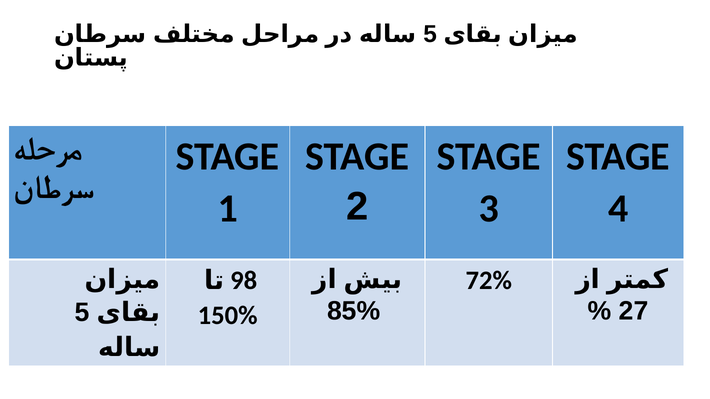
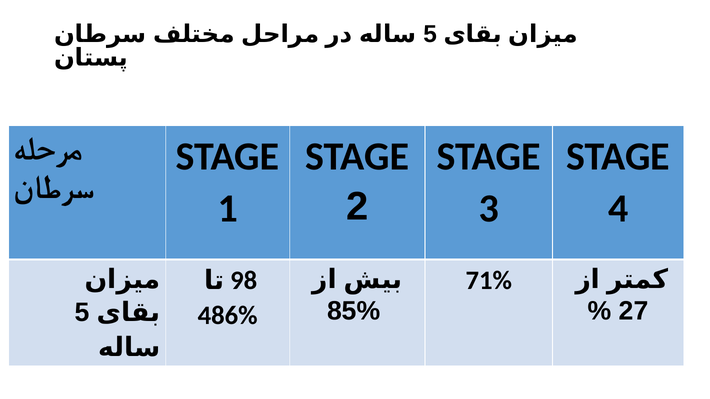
72%: 72% -> 71% (489, 281)
150%: 150% -> 486% (228, 316)
